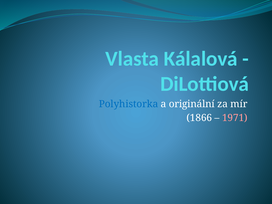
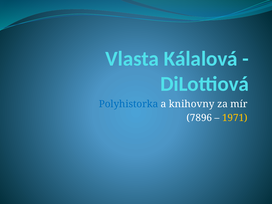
originální: originální -> knihovny (192, 104)
1866: 1866 -> 7896 (199, 118)
1971 colour: pink -> yellow (235, 118)
